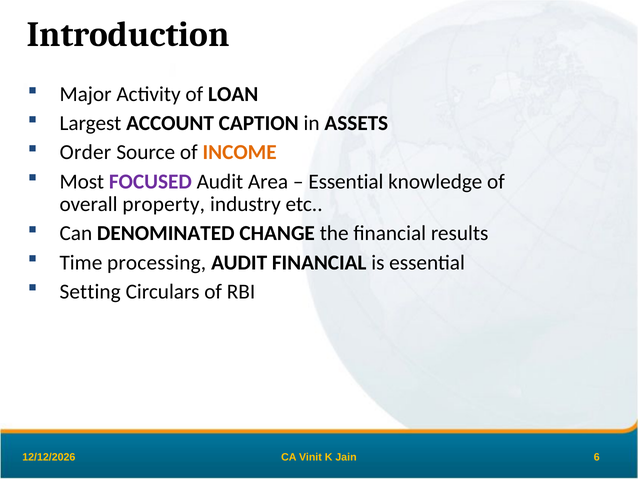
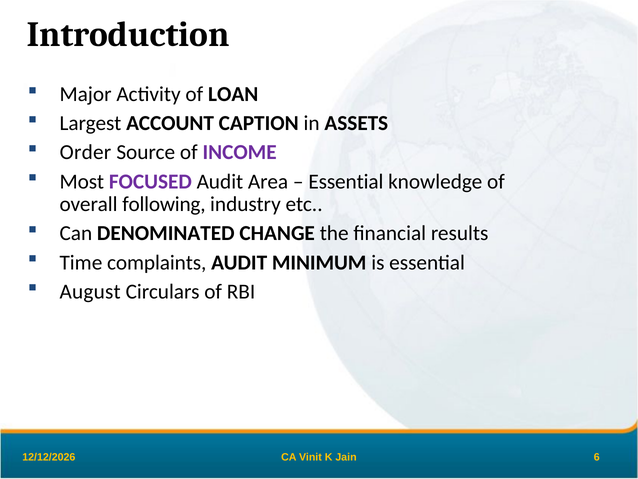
INCOME colour: orange -> purple (240, 152)
property: property -> following (164, 204)
processing: processing -> complaints (157, 262)
AUDIT FINANCIAL: FINANCIAL -> MINIMUM (319, 262)
Setting: Setting -> August (90, 291)
